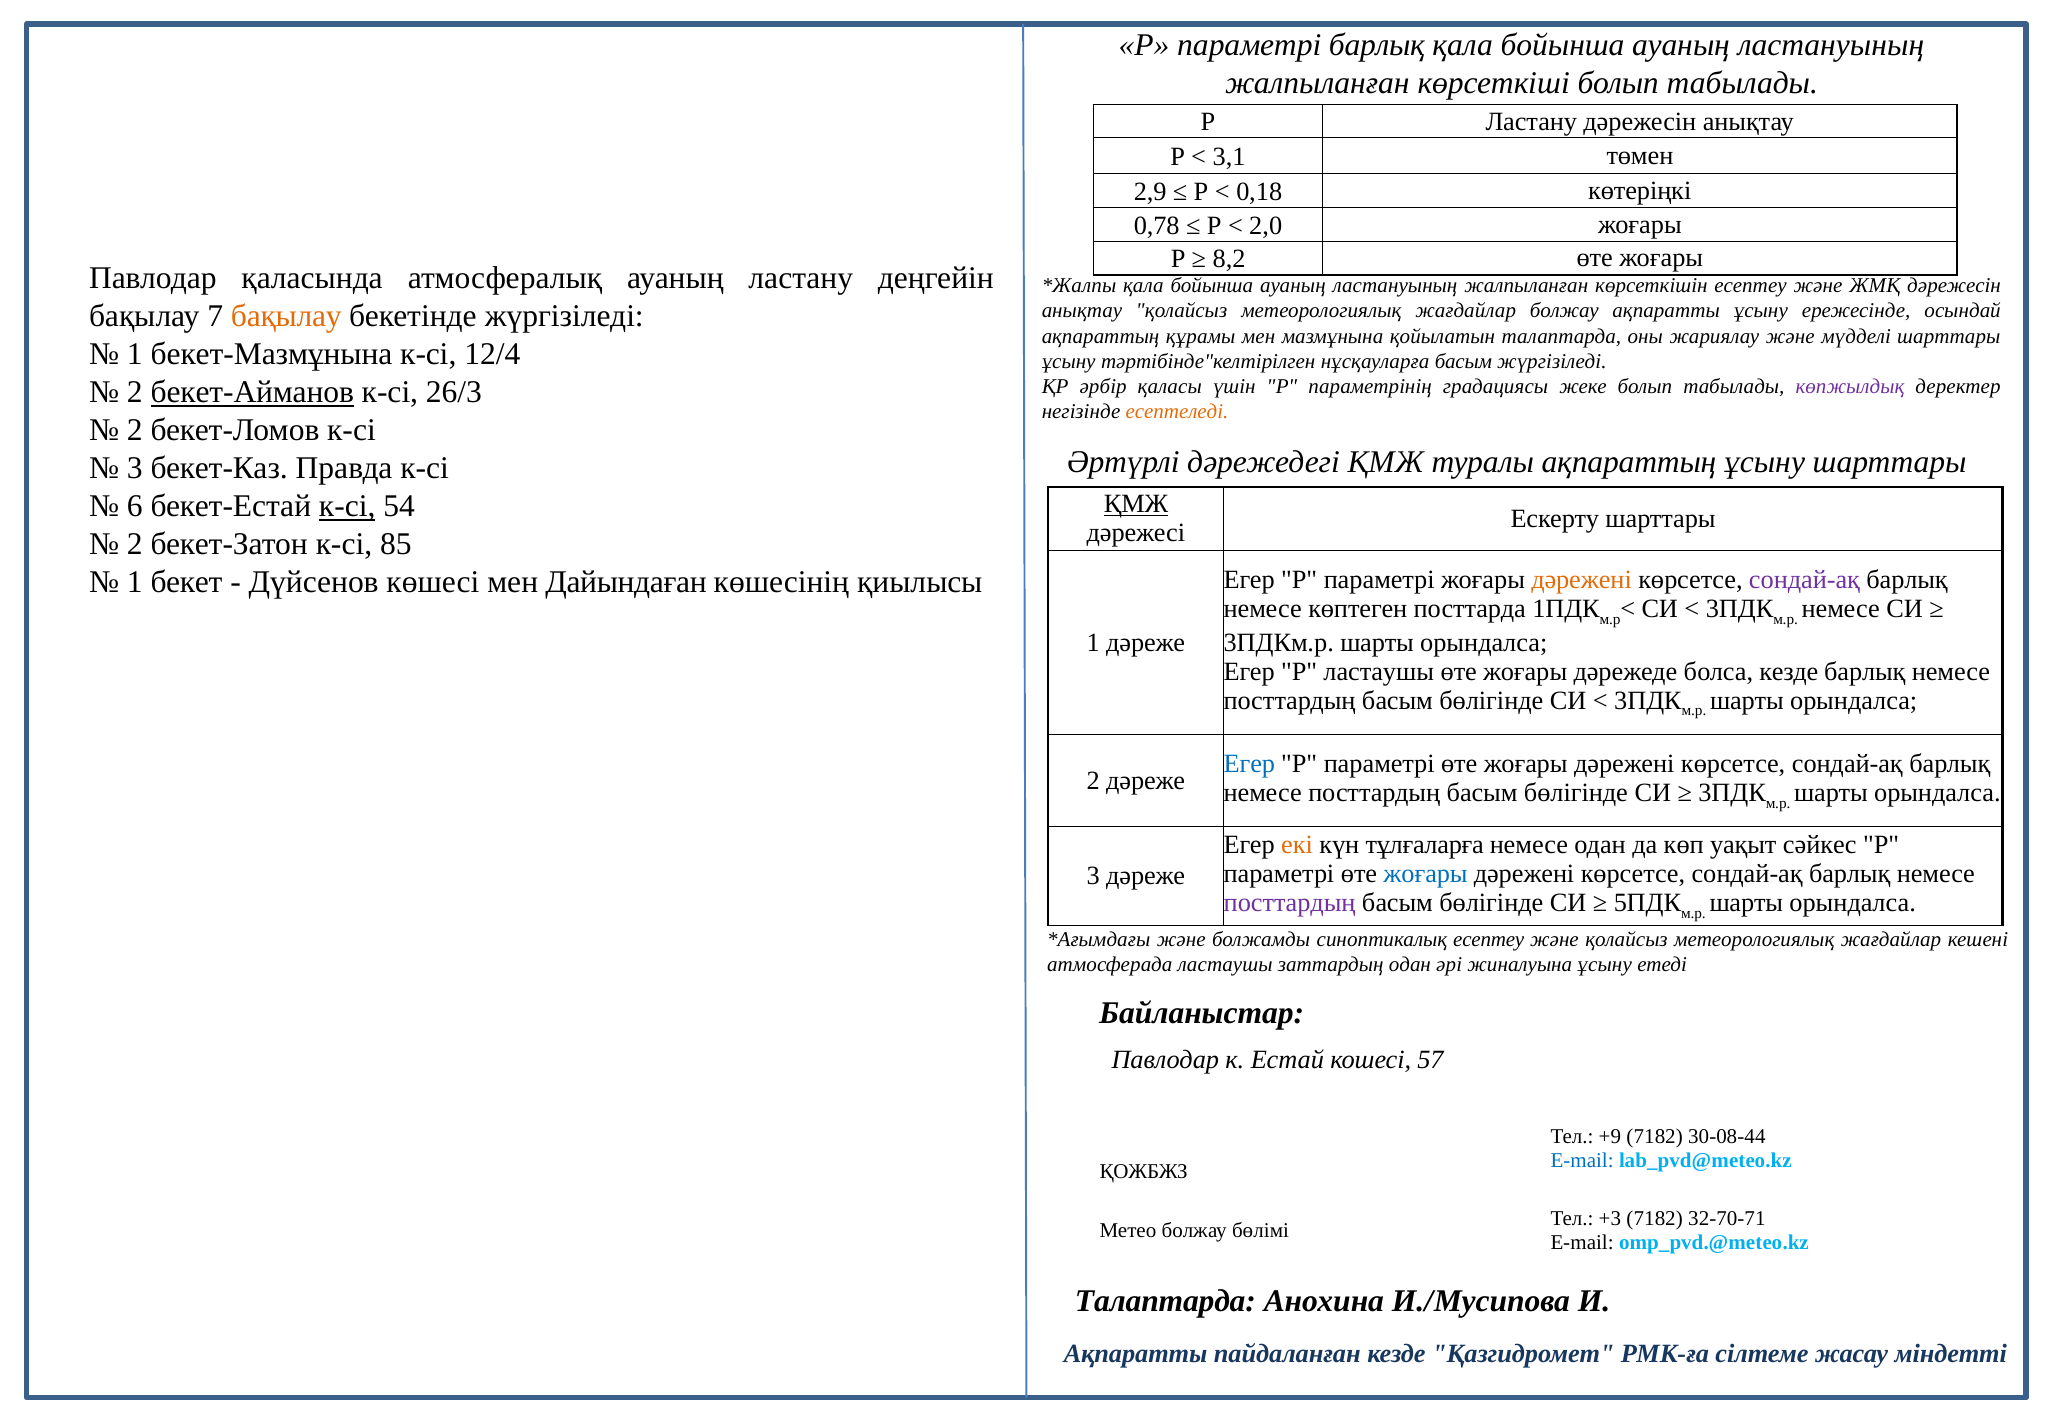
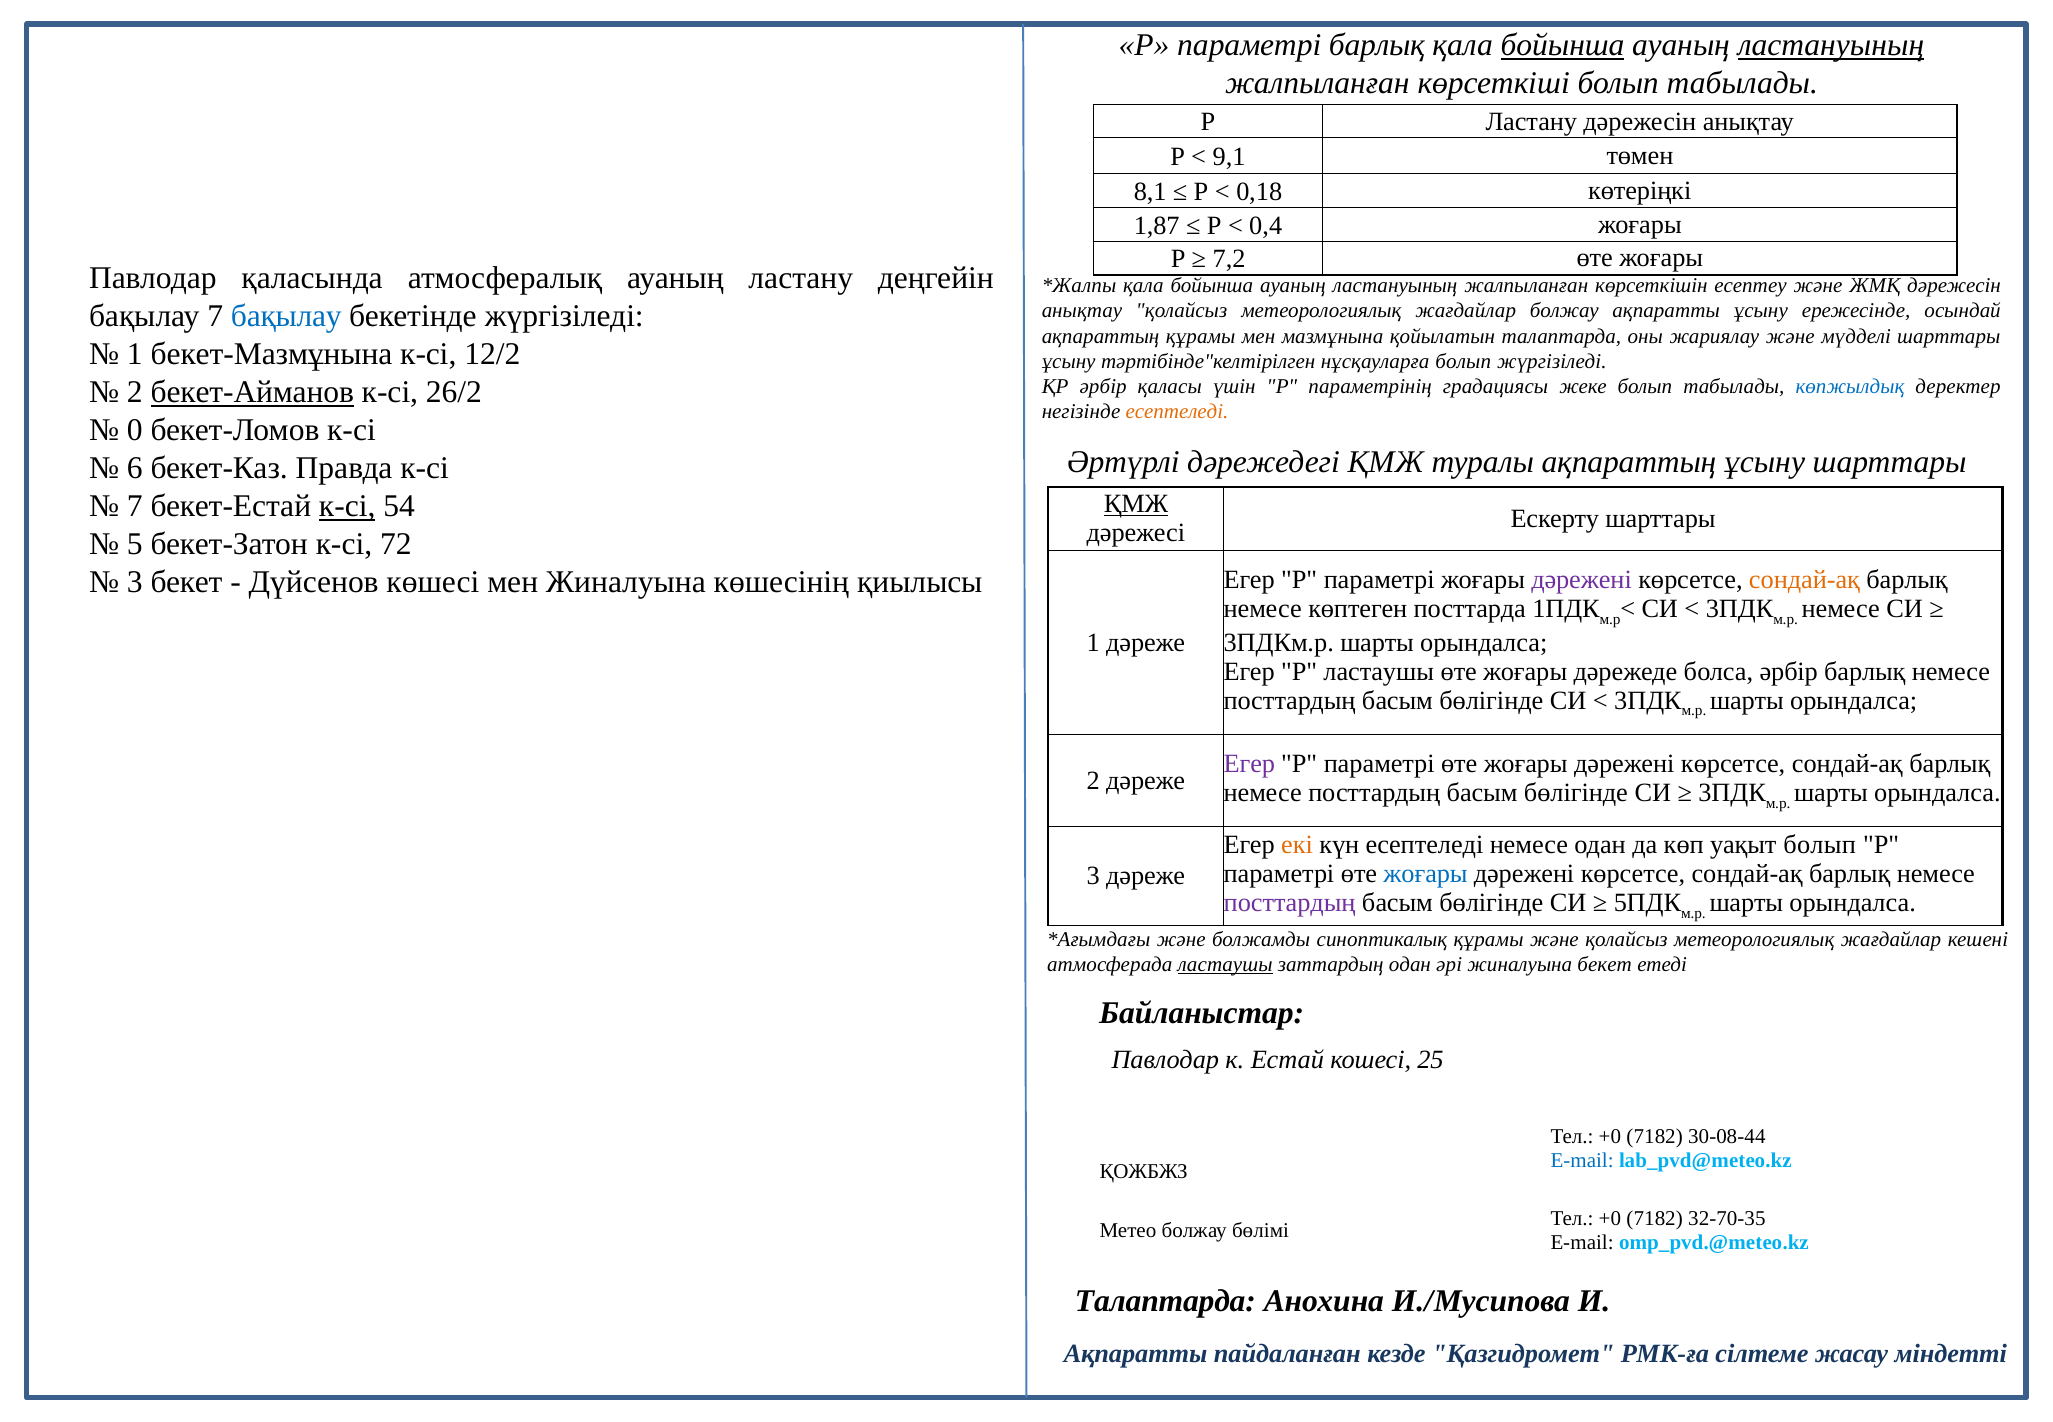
бойынша underline: none -> present (1563, 45)
ластануының underline: none -> present (1831, 45)
3,1: 3,1 -> 9,1 (1229, 157)
2,9: 2,9 -> 8,1 (1150, 191)
0,78: 0,78 -> 1,87 (1157, 225)
2,0: 2,0 -> 0,4 (1266, 225)
8,2: 8,2 -> 7,2 (1229, 259)
бақылау colour: orange -> blue (286, 316)
12/4: 12/4 -> 12/2 (492, 354)
нұсқауларға басым: басым -> болып (1463, 361)
көпжылдық colour: purple -> blue (1850, 387)
26/3: 26/3 -> 26/2 (454, 392)
2: 2 -> 0 (135, 430)
3: 3 -> 6 (135, 468)
6: 6 -> 7 (135, 506)
2: 2 -> 5 (135, 544)
85: 85 -> 72 (396, 544)
1: 1 -> 3 (135, 582)
мен Дайындаған: Дайындаған -> Жиналуына (626, 582)
дәрежені colour: orange -> purple (1582, 580)
сондай-ақ colour: purple -> orange (1805, 580)
болса кезде: кезде -> әрбір (1789, 671)
Егер colour: blue -> purple (1249, 764)
күн тұлғаларға: тұлғаларға -> есептеледі (1425, 845)
уақыт сәйкес: сәйкес -> болып (1820, 845)
синоптикалық есептеу: есептеу -> құрамы (1489, 939)
ластаушы underline: none -> present (1225, 964)
жиналуына ұсыну: ұсыну -> бекет (1605, 964)
57: 57 -> 25 (1430, 1059)
+9: +9 -> +0 (1610, 1136)
+3: +3 -> +0 (1610, 1218)
32-70-71: 32-70-71 -> 32-70-35 (1727, 1218)
